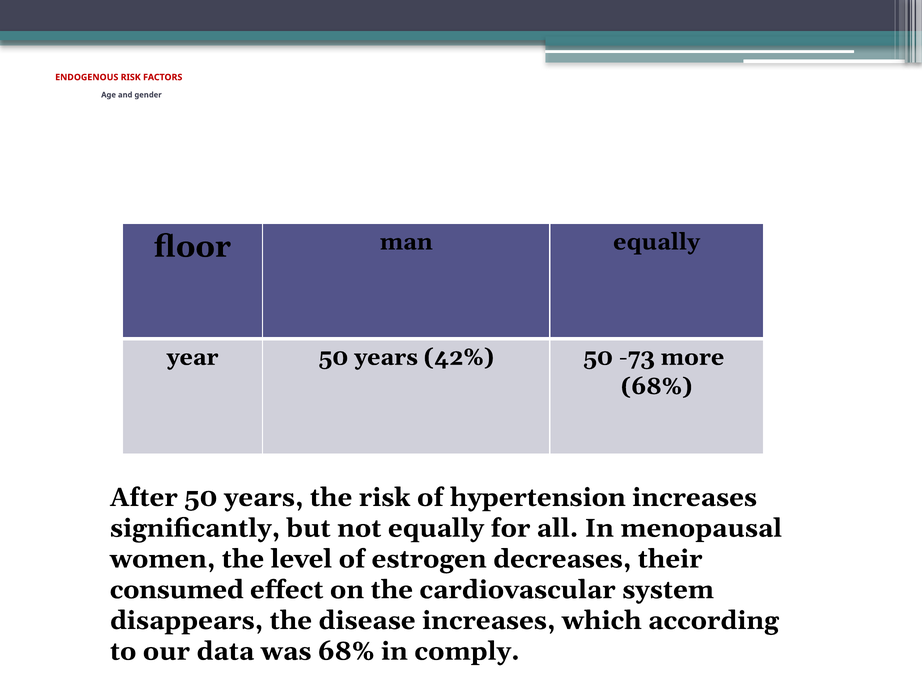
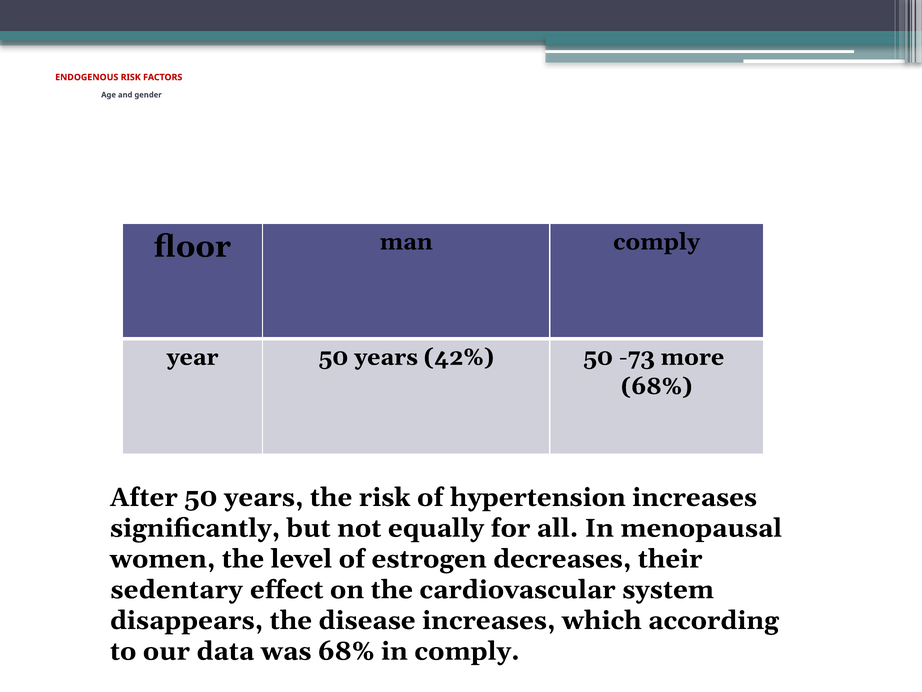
man equally: equally -> comply (657, 242)
consumed: consumed -> sedentary (177, 589)
